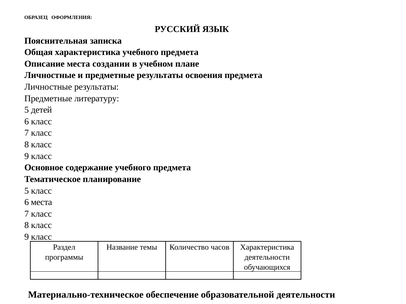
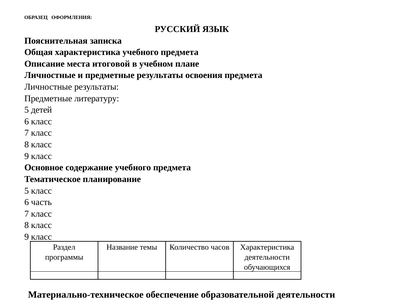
создании: создании -> итоговой (111, 64)
6 места: места -> часть (41, 203)
